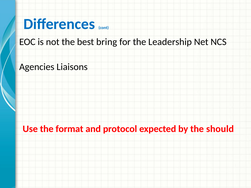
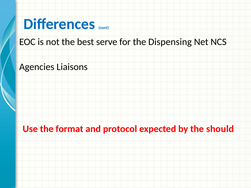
bring: bring -> serve (107, 42)
Leadership: Leadership -> Dispensing (170, 42)
